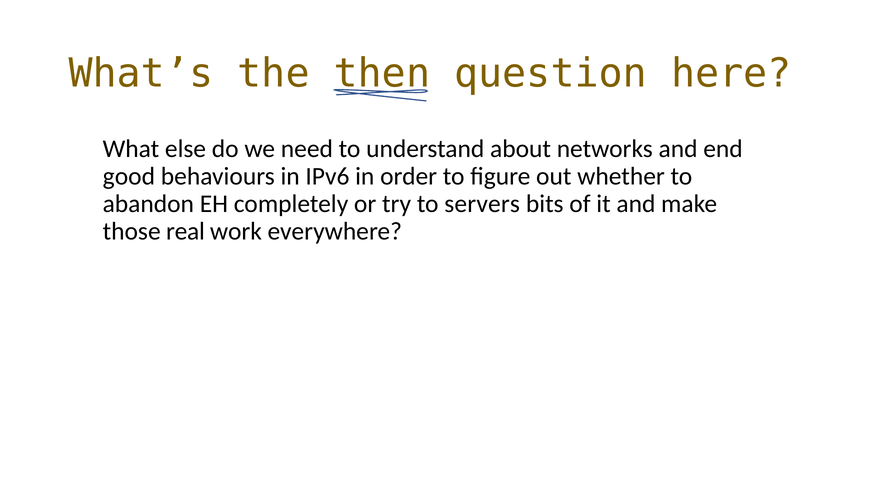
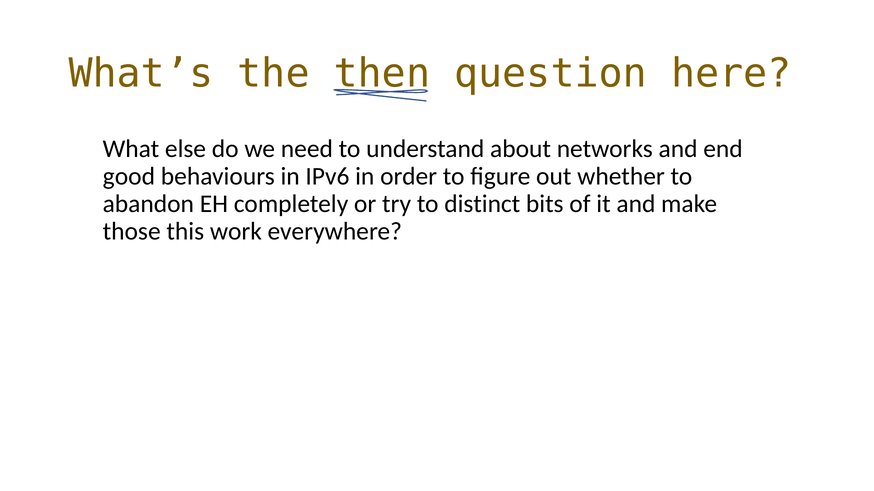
servers: servers -> distinct (482, 204)
real: real -> this (185, 231)
